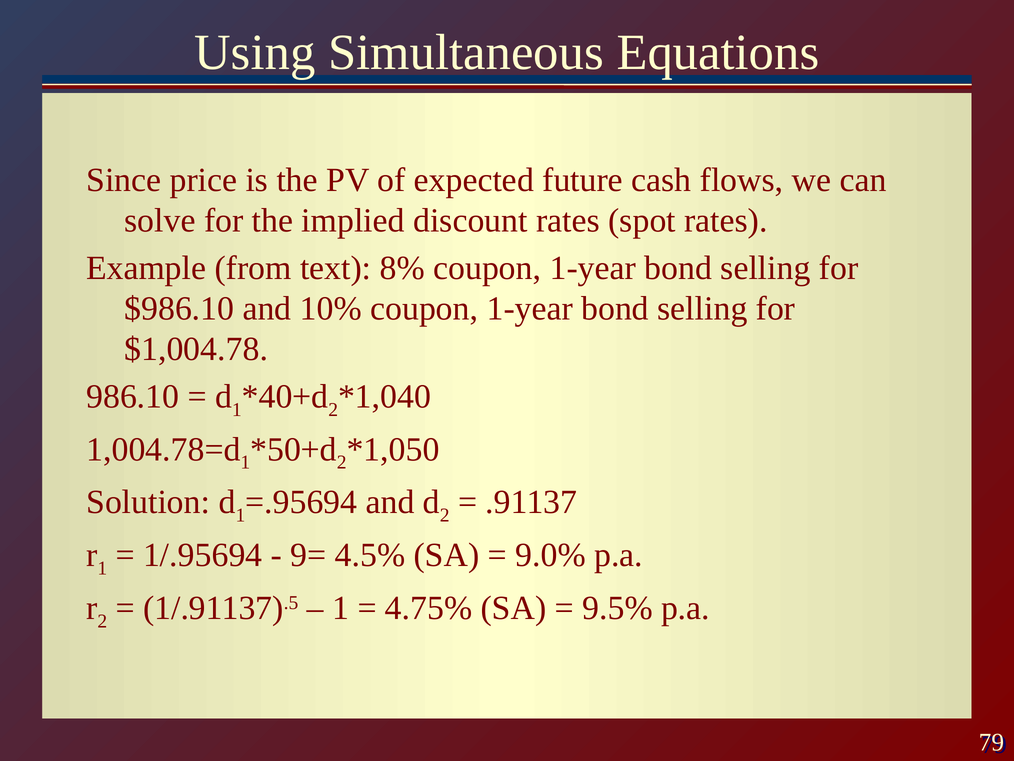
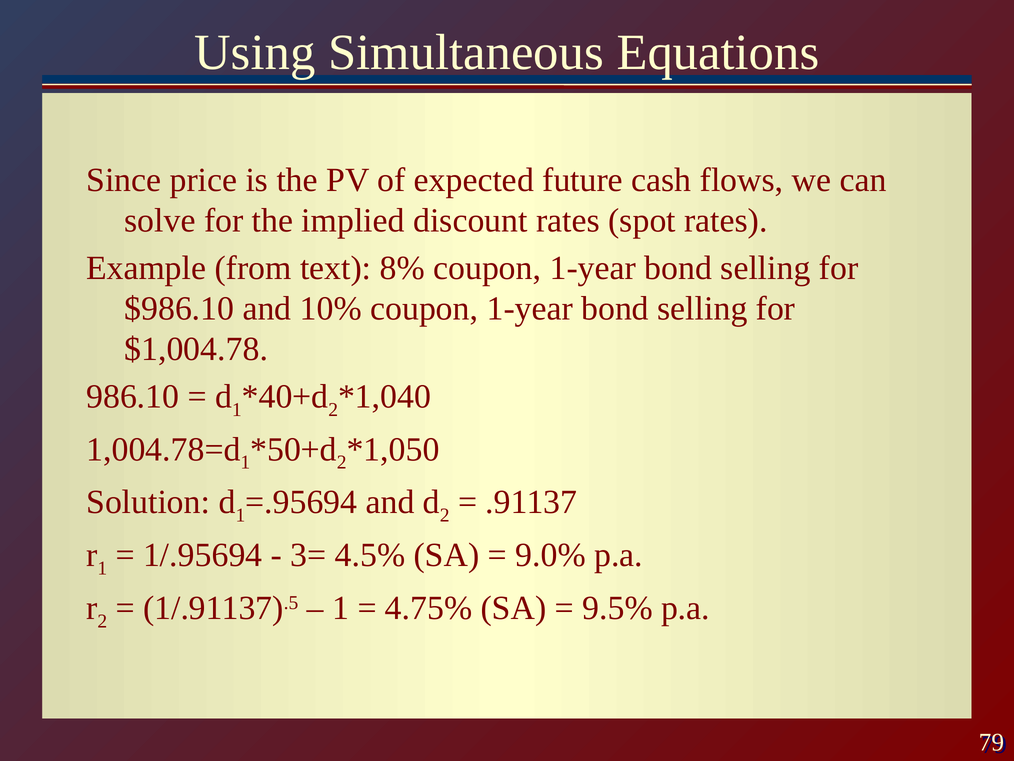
9=: 9= -> 3= (308, 555)
